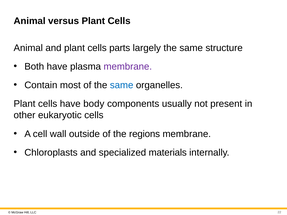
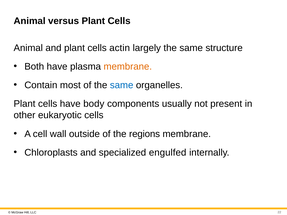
parts: parts -> actin (120, 48)
membrane colour: purple -> orange (128, 67)
materials: materials -> engulfed (168, 153)
